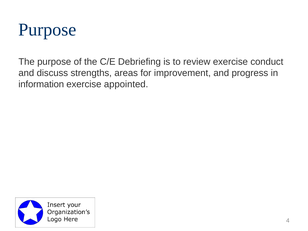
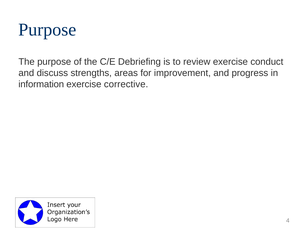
appointed: appointed -> corrective (126, 84)
